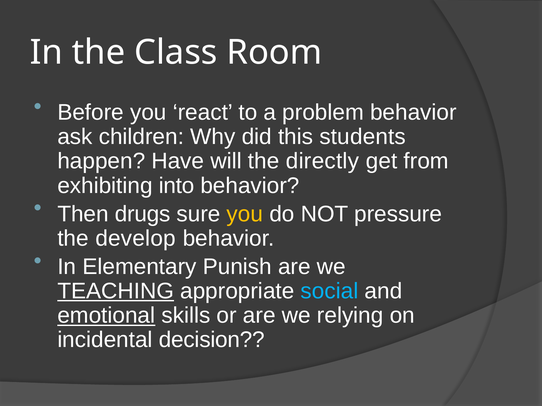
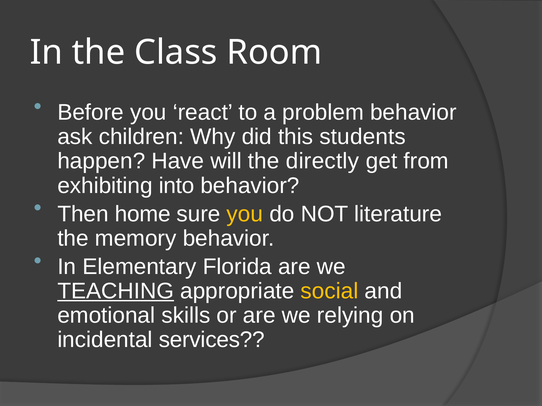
drugs: drugs -> home (143, 214)
pressure: pressure -> literature (398, 214)
develop: develop -> memory (136, 239)
Punish: Punish -> Florida (237, 267)
social colour: light blue -> yellow (330, 291)
emotional underline: present -> none (106, 316)
decision: decision -> services (212, 340)
